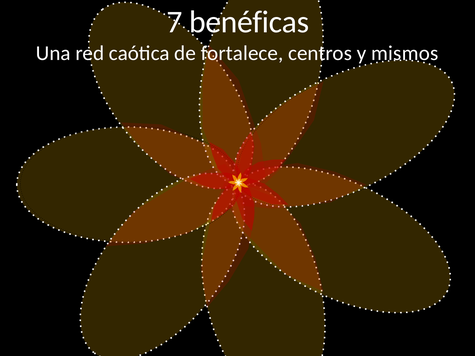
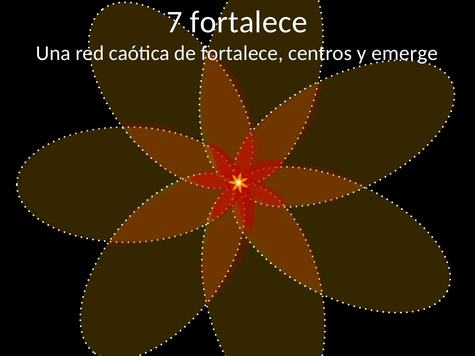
7 benéficas: benéficas -> fortalece (249, 22)
mismos: mismos -> emerge (405, 53)
